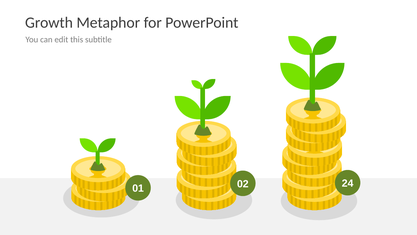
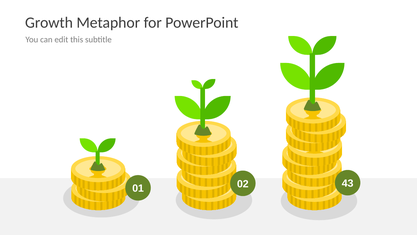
24: 24 -> 43 (348, 183)
